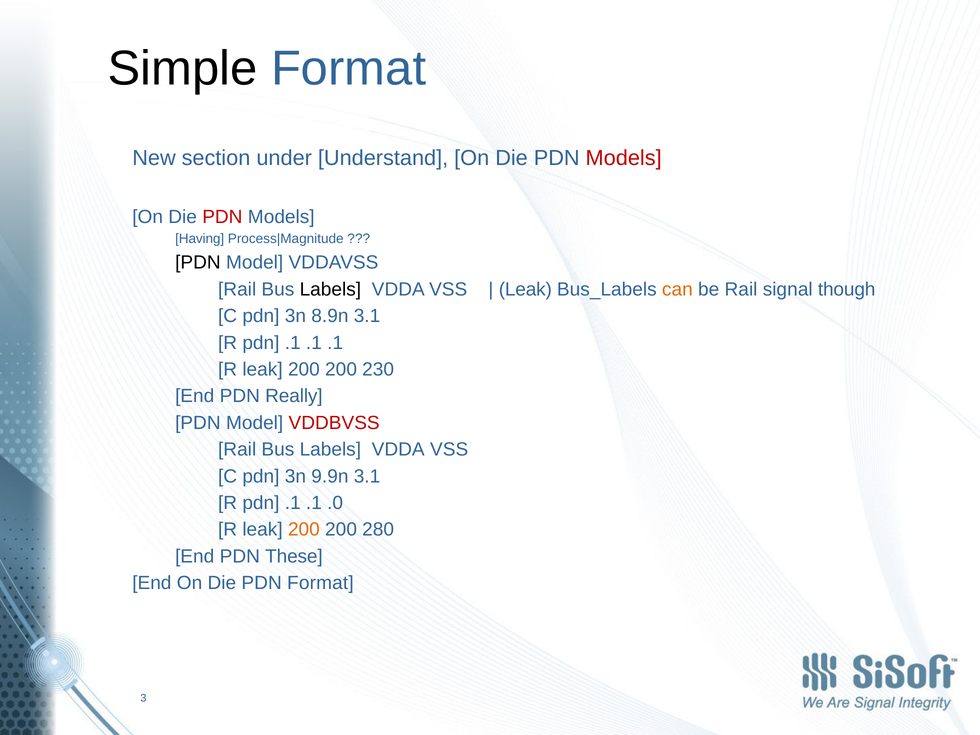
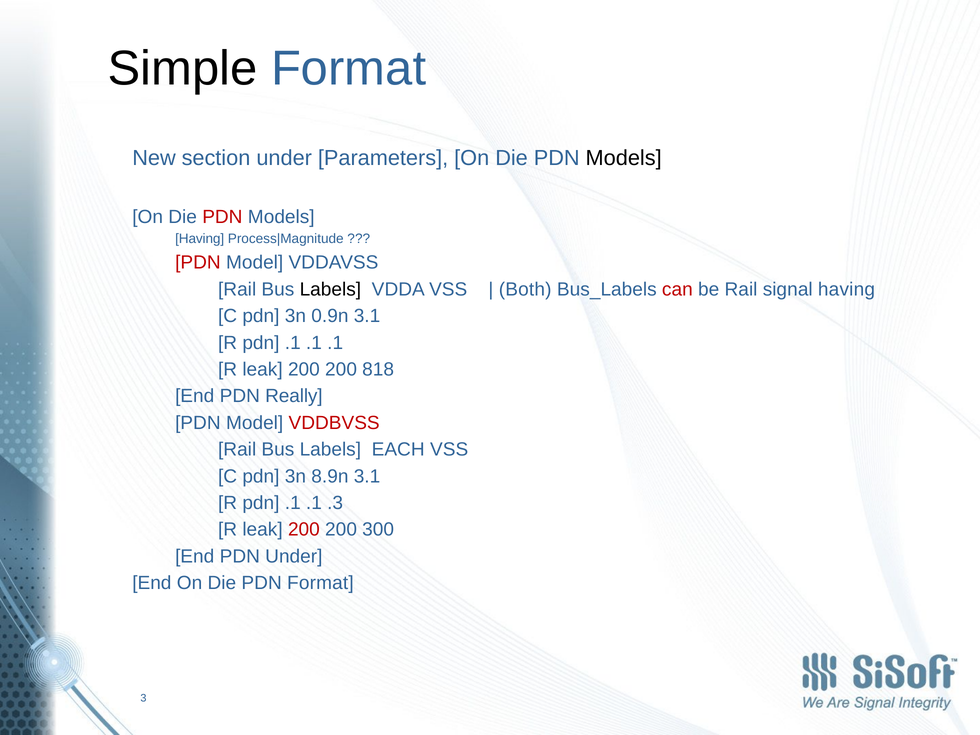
Understand: Understand -> Parameters (383, 158)
Models colour: red -> black (624, 158)
PDN colour: black -> red (198, 263)
Leak: Leak -> Both (525, 289)
can colour: orange -> red (677, 289)
signal though: though -> having (846, 289)
8.9n: 8.9n -> 0.9n (330, 316)
230: 230 -> 818 (378, 370)
VDDA: VDDA -> EACH (398, 450)
9.9n: 9.9n -> 8.9n (330, 476)
.0: .0 -> .3 (335, 503)
200 colour: orange -> red (304, 530)
280: 280 -> 300 (378, 530)
PDN These: These -> Under (294, 556)
